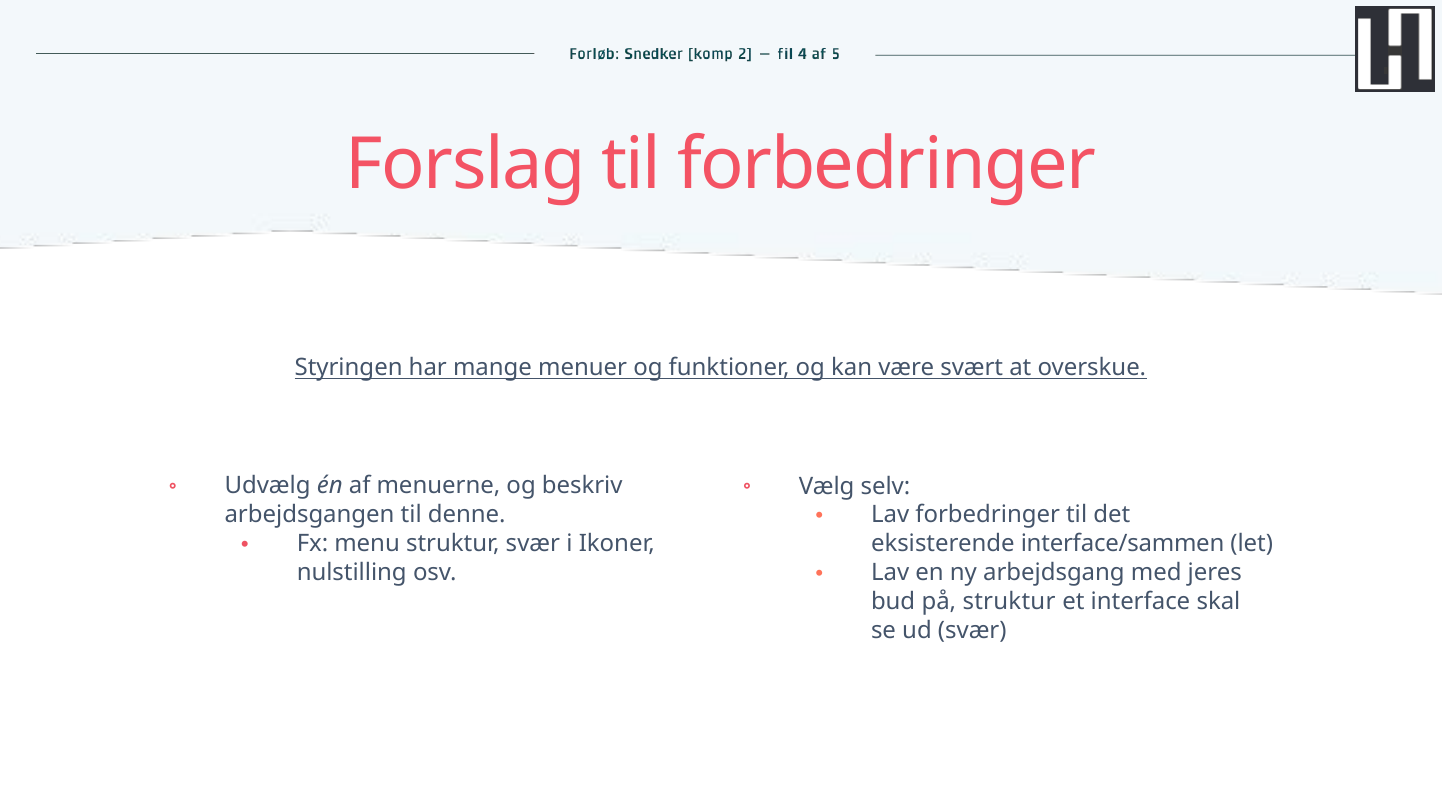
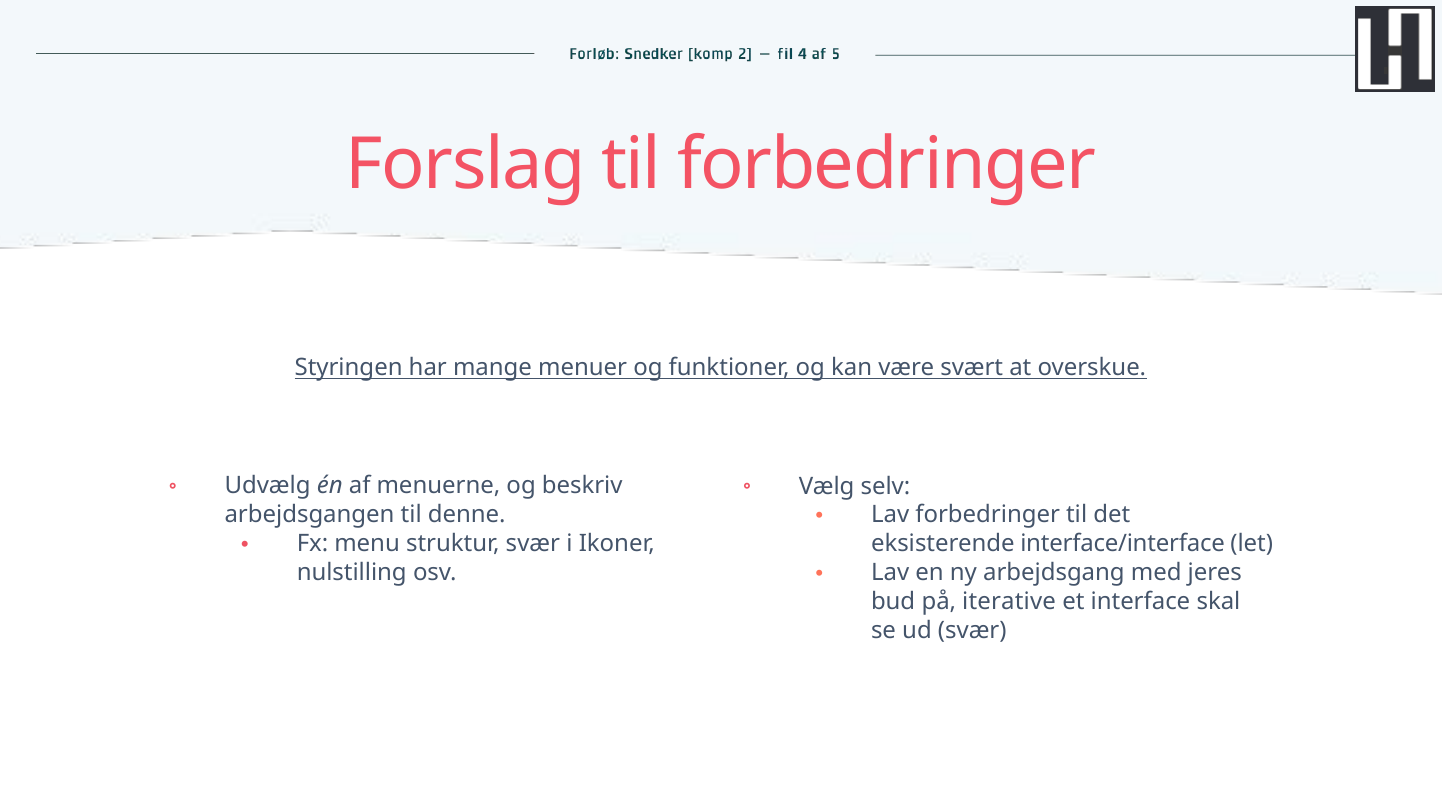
interface/sammen: interface/sammen -> interface/interface (1123, 544)
på struktur: struktur -> iterative (1009, 601)
